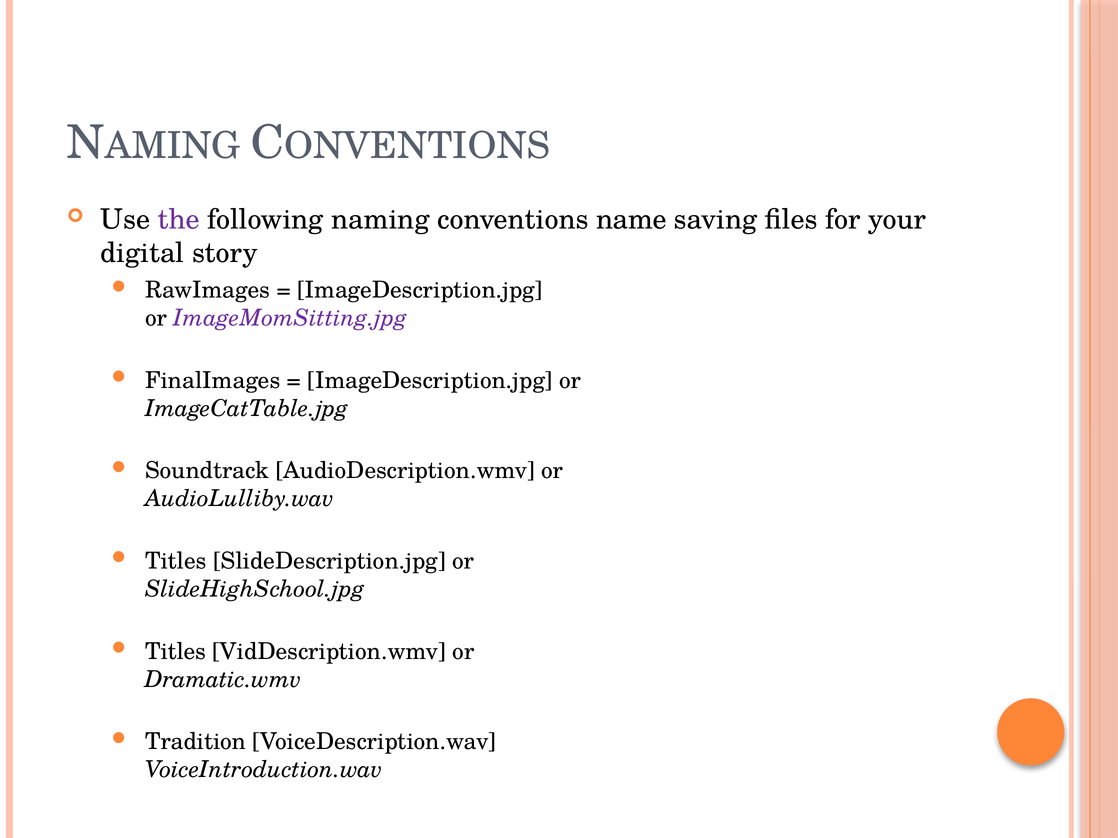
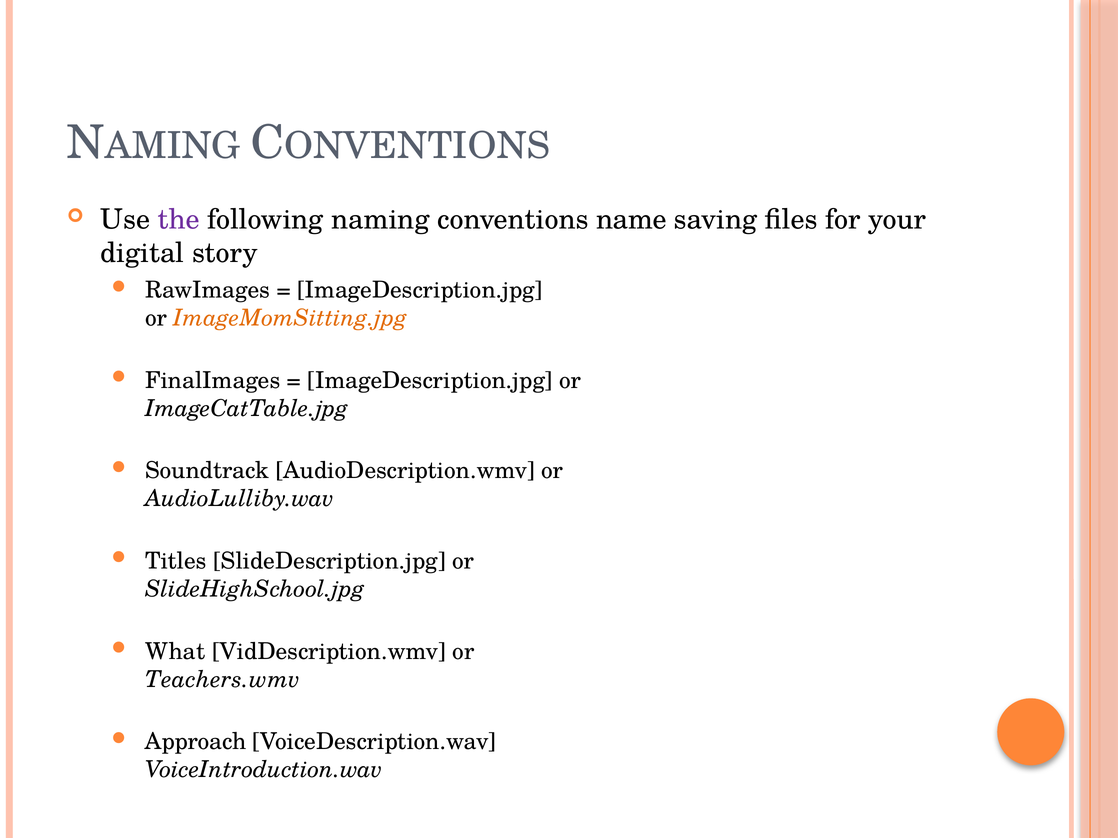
ImageMomSitting.jpg colour: purple -> orange (290, 318)
Titles: Titles -> What (175, 652)
Dramatic.wmv: Dramatic.wmv -> Teachers.wmv (223, 680)
Tradition: Tradition -> Approach (196, 742)
